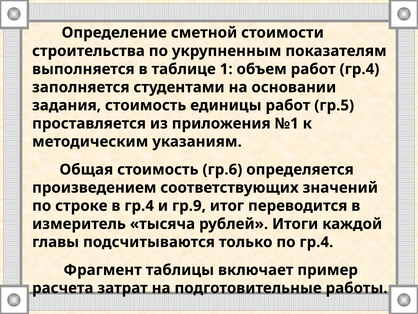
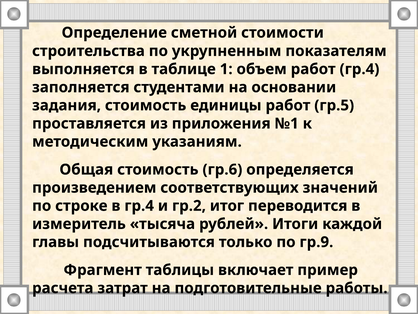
гр.9: гр.9 -> гр.2 (189, 206)
по гр.4: гр.4 -> гр.9 (316, 242)
